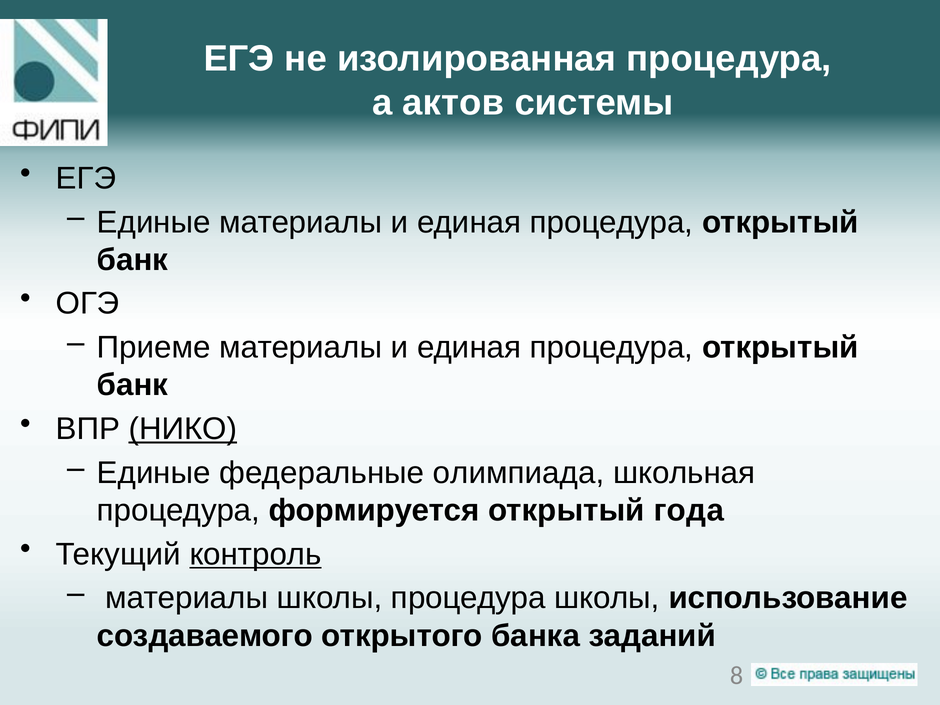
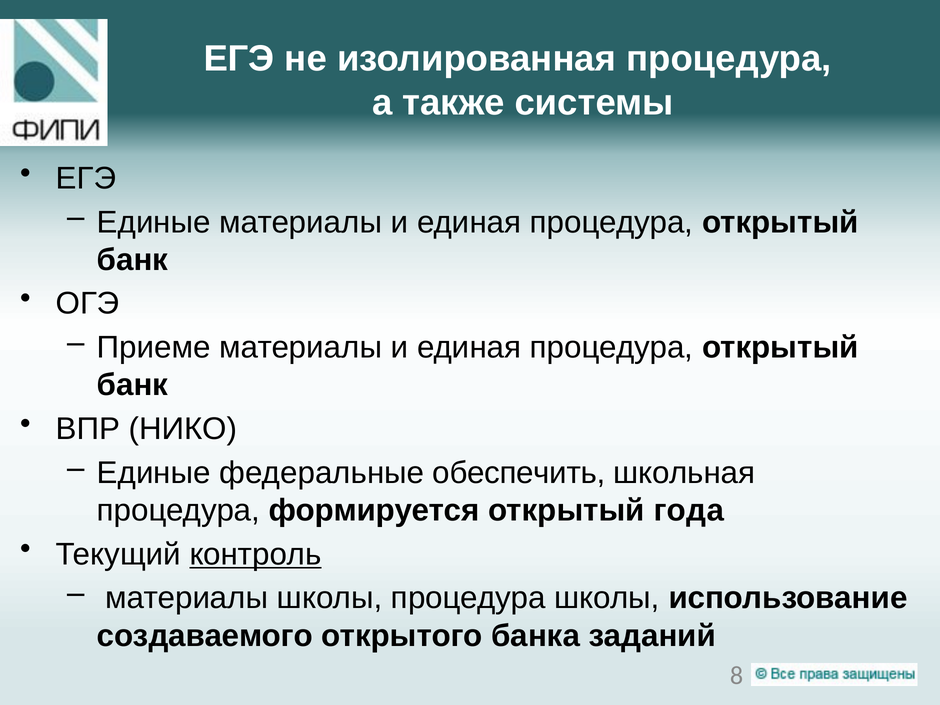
актов: актов -> также (454, 103)
НИКО underline: present -> none (183, 429)
олимпиада: олимпиада -> обеспечить (519, 473)
